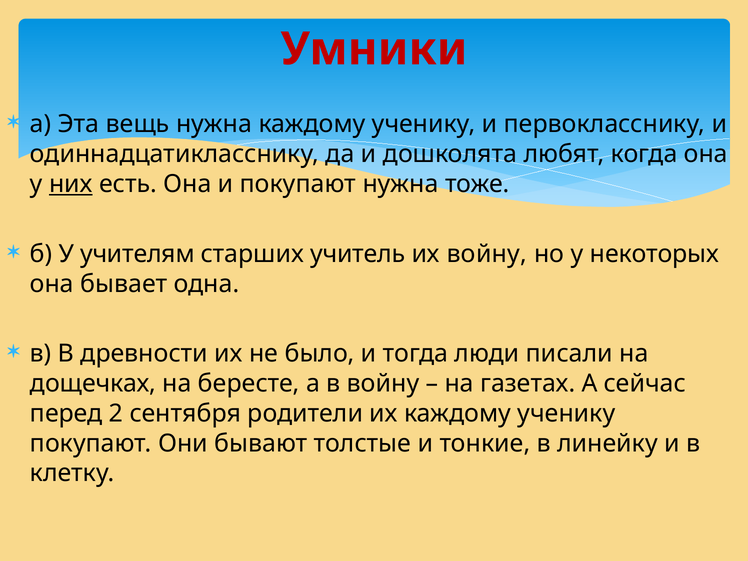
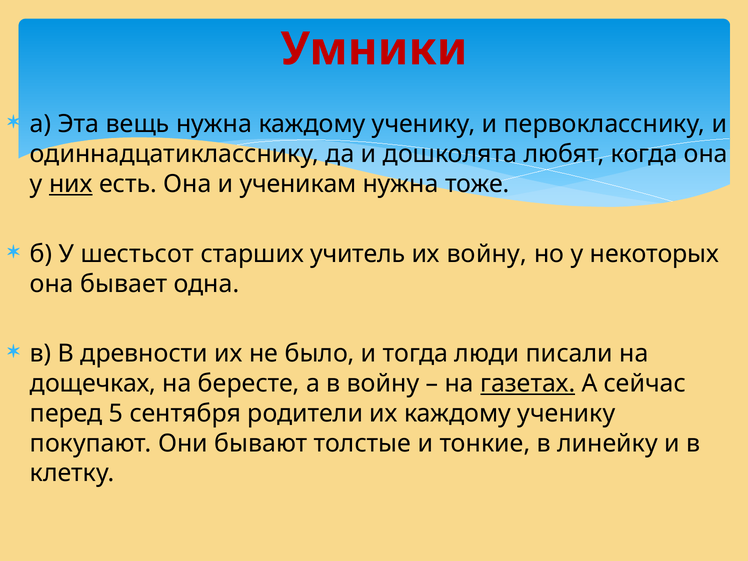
и покупают: покупают -> ученикам (298, 184)
учителям: учителям -> шестьсот (137, 254)
газетах underline: none -> present (528, 383)
2: 2 -> 5 (116, 413)
